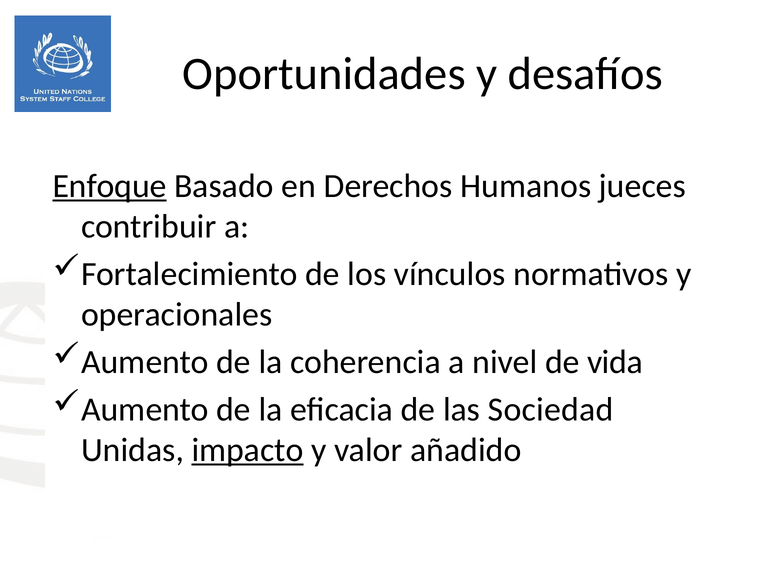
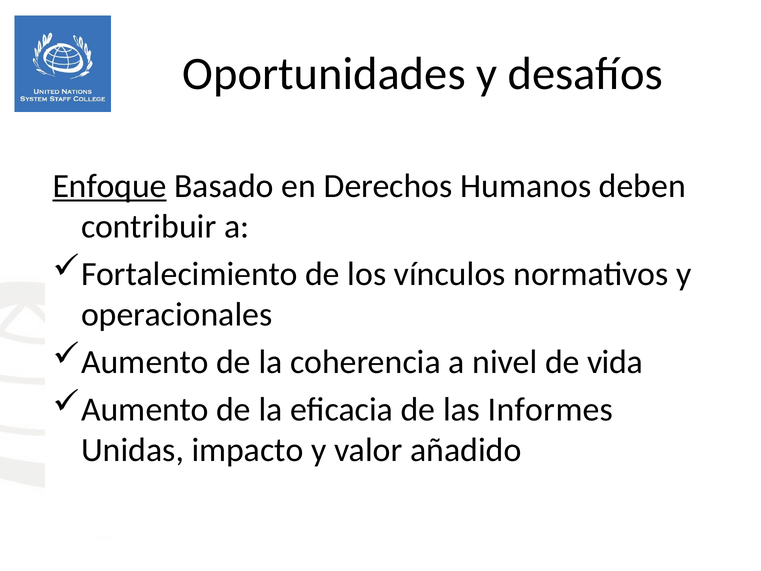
jueces: jueces -> deben (642, 186)
Sociedad: Sociedad -> Informes (550, 409)
impacto underline: present -> none (248, 450)
